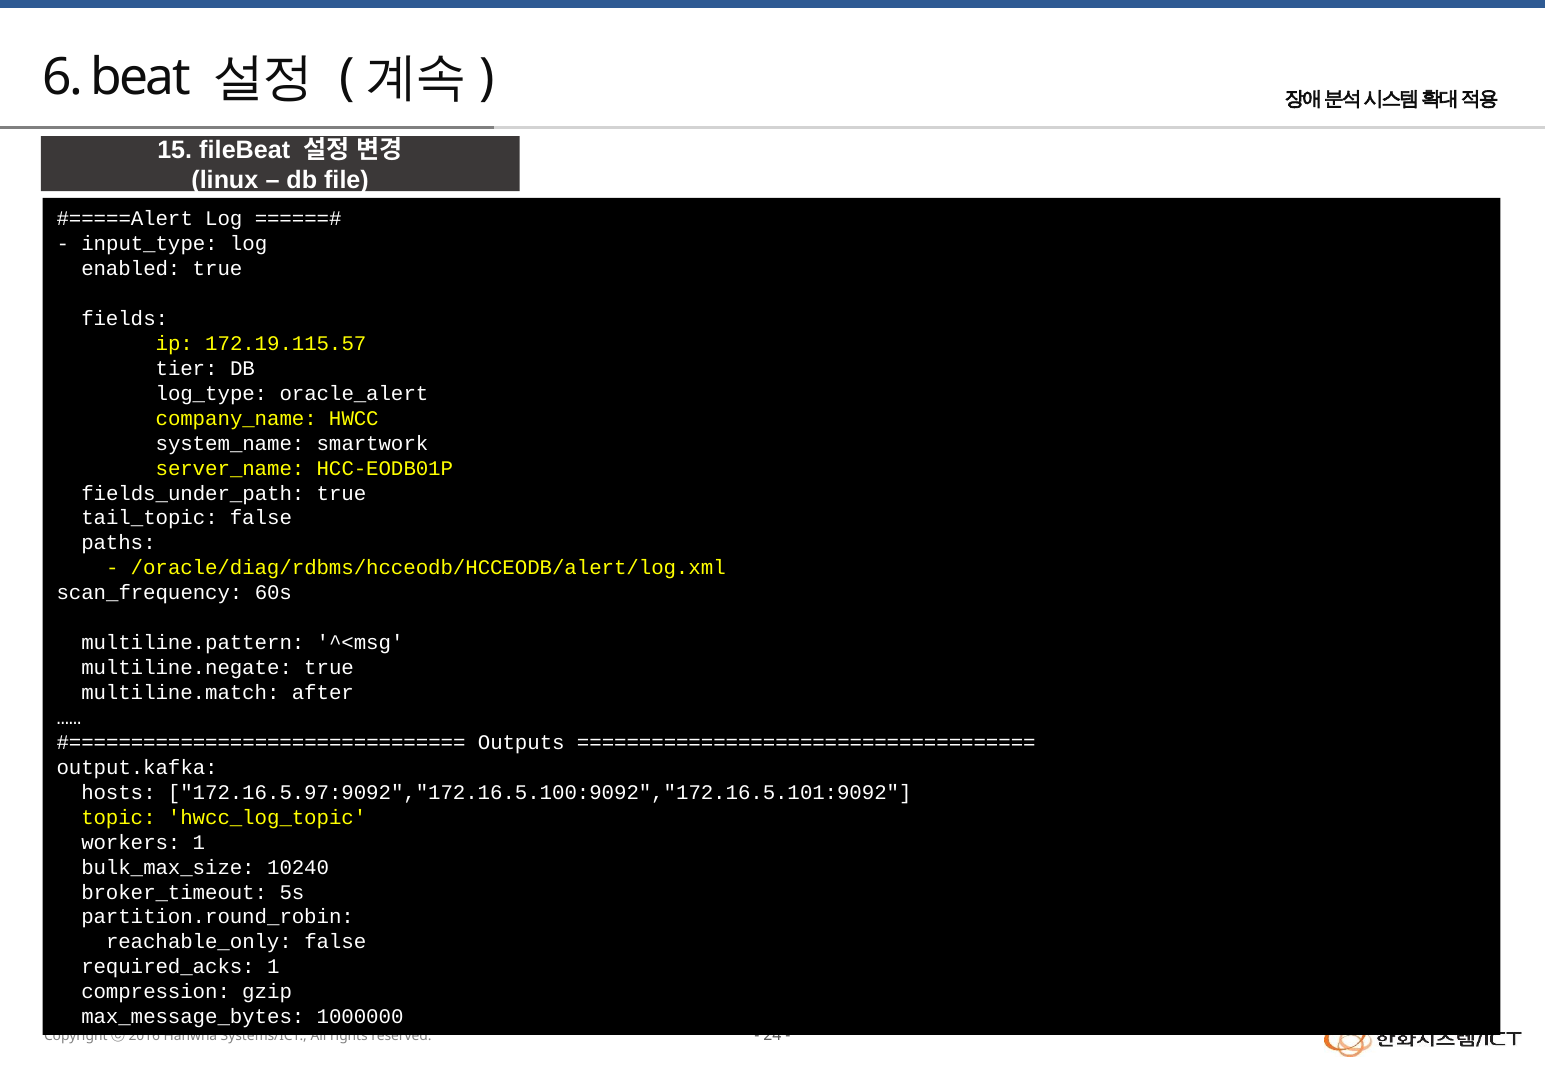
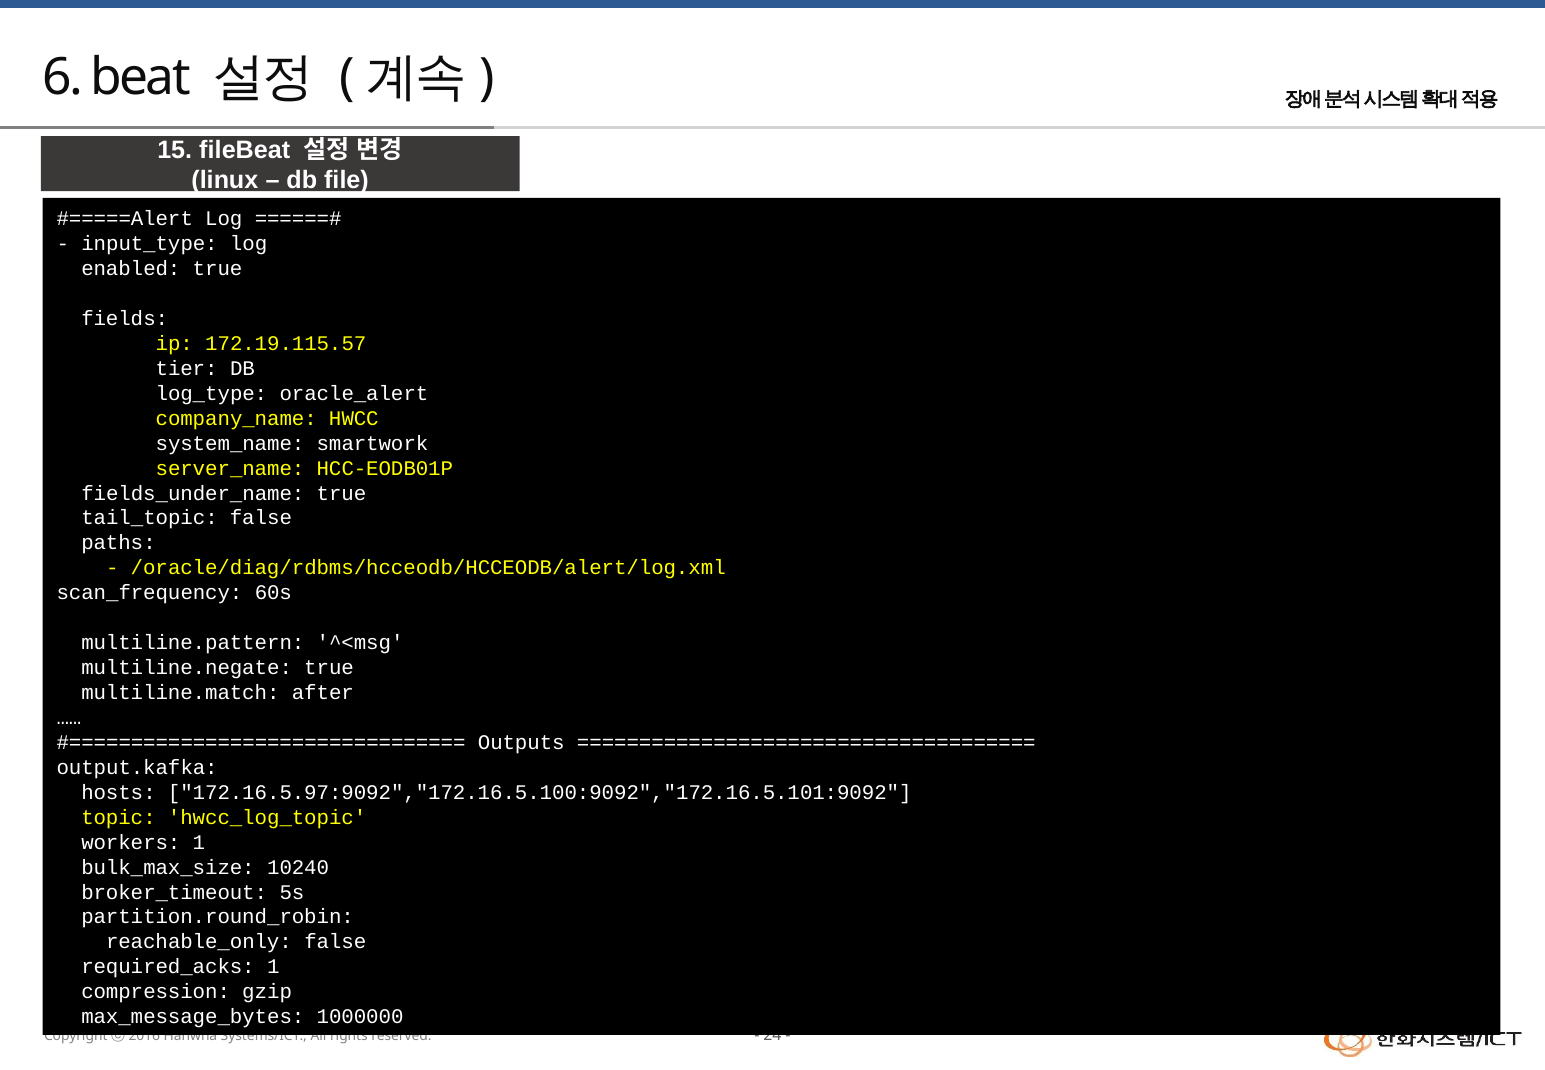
fields_under_path: fields_under_path -> fields_under_name (193, 493)
